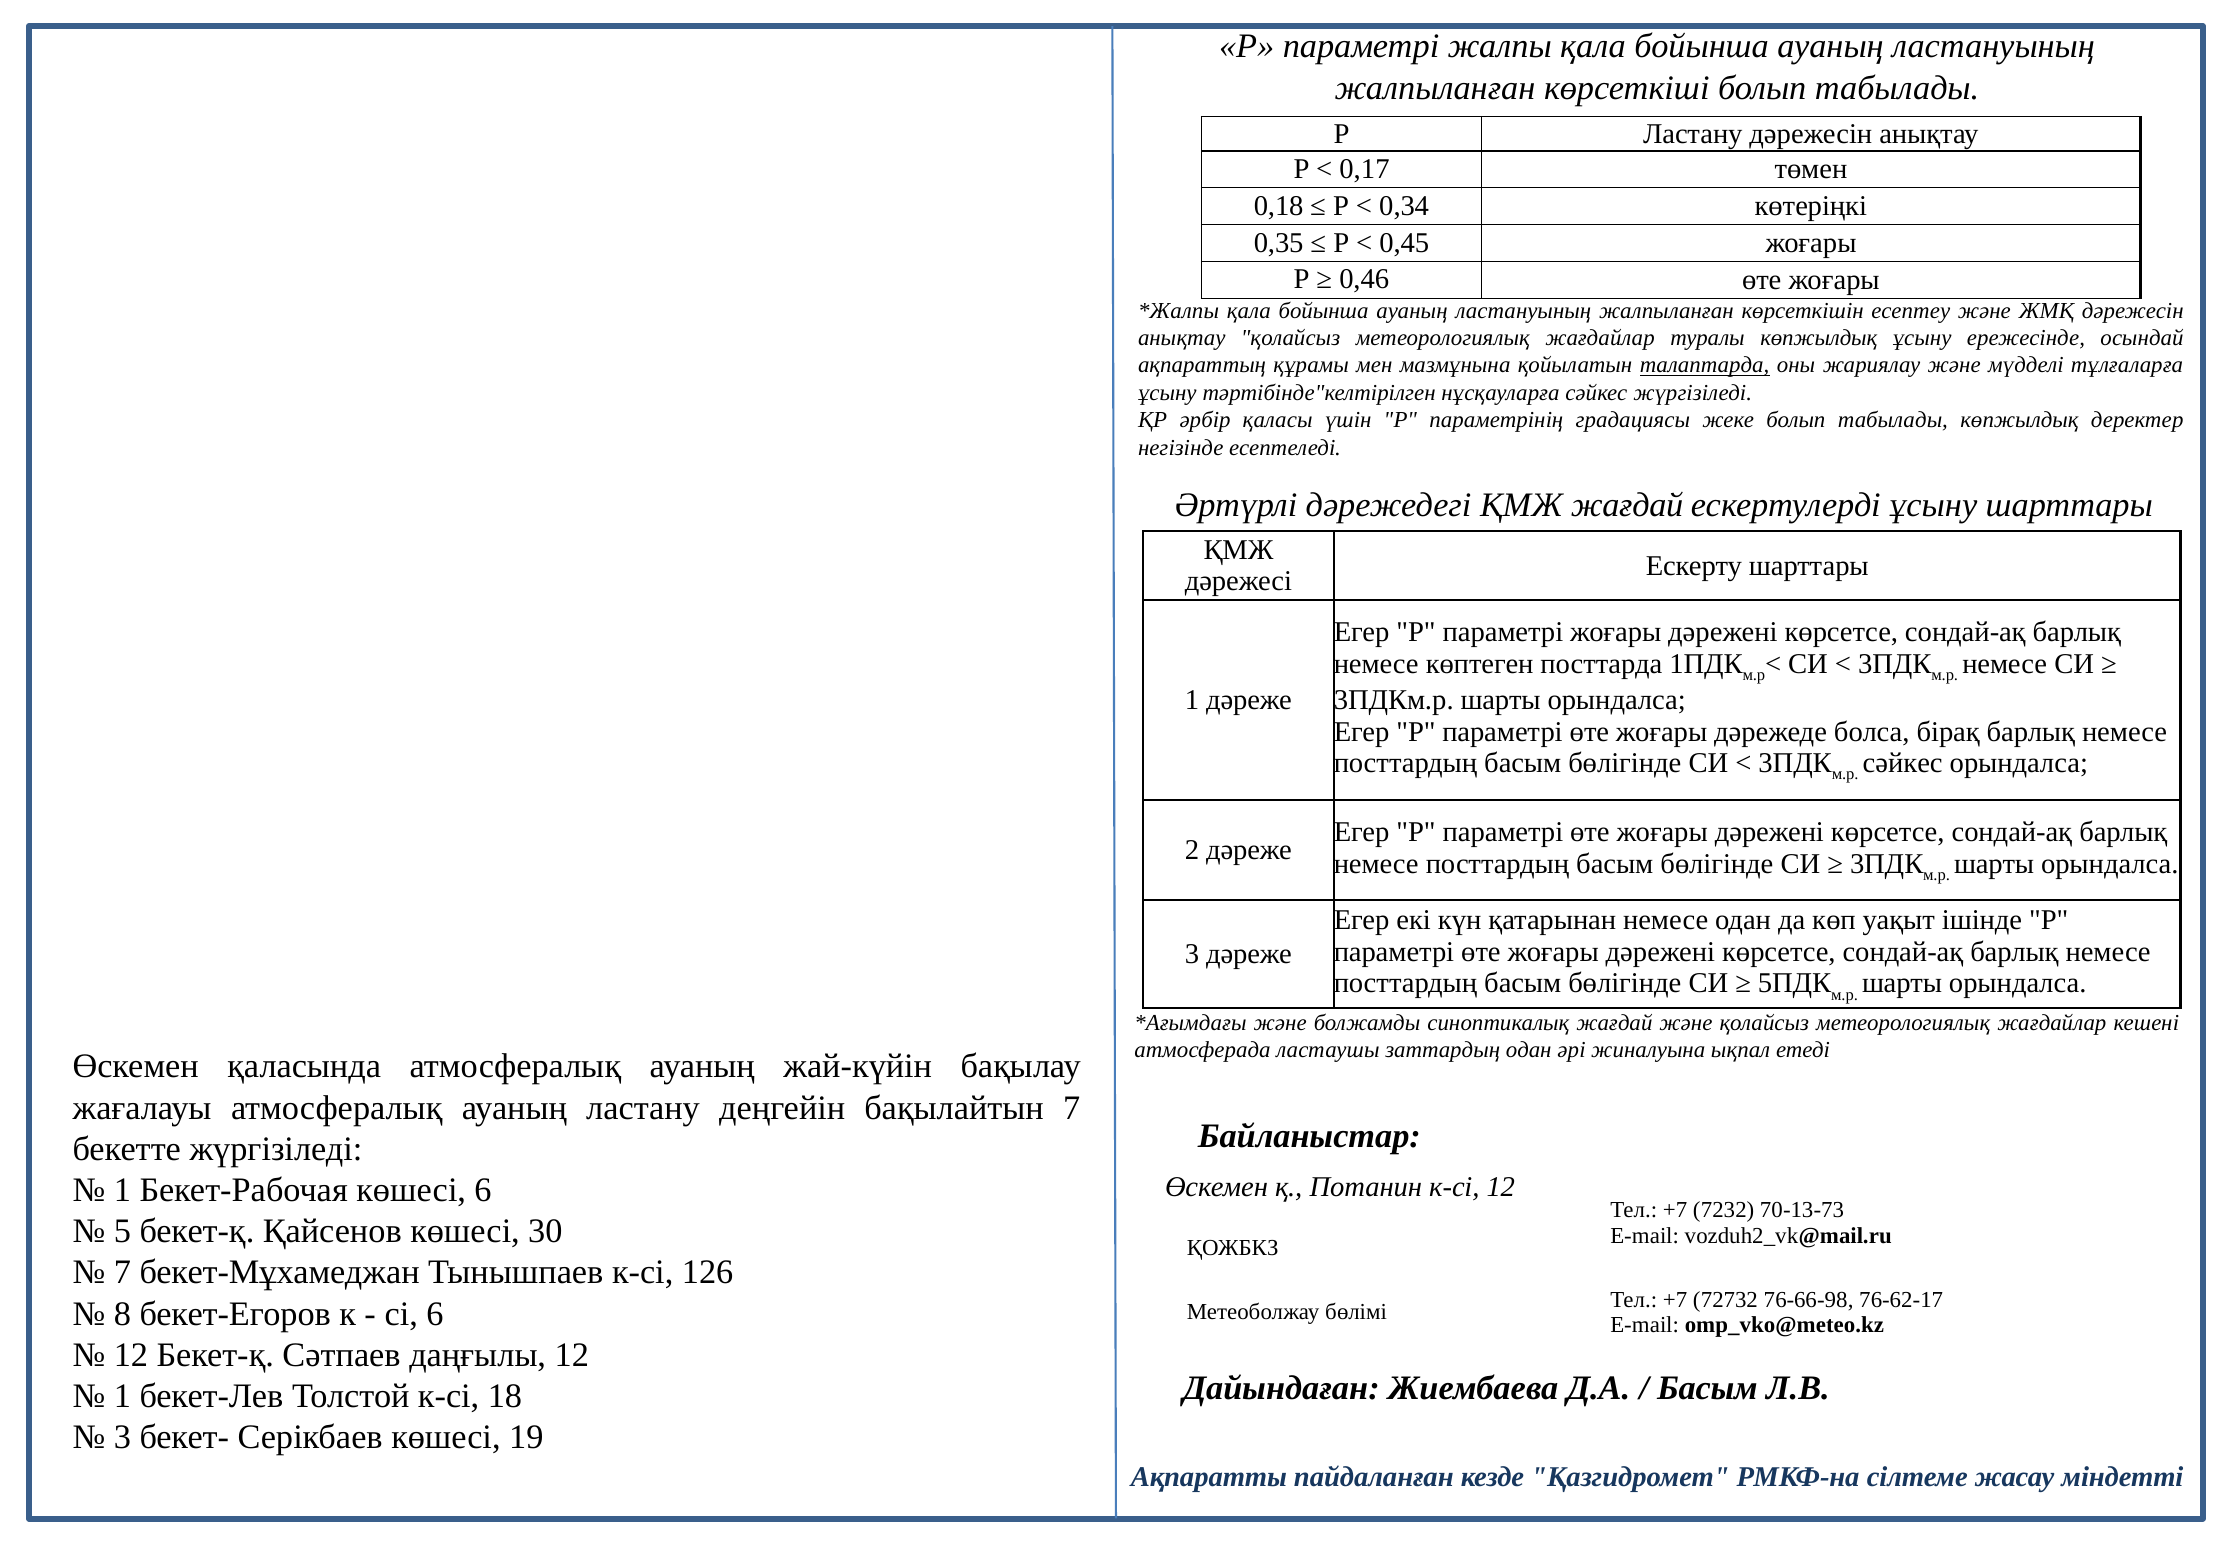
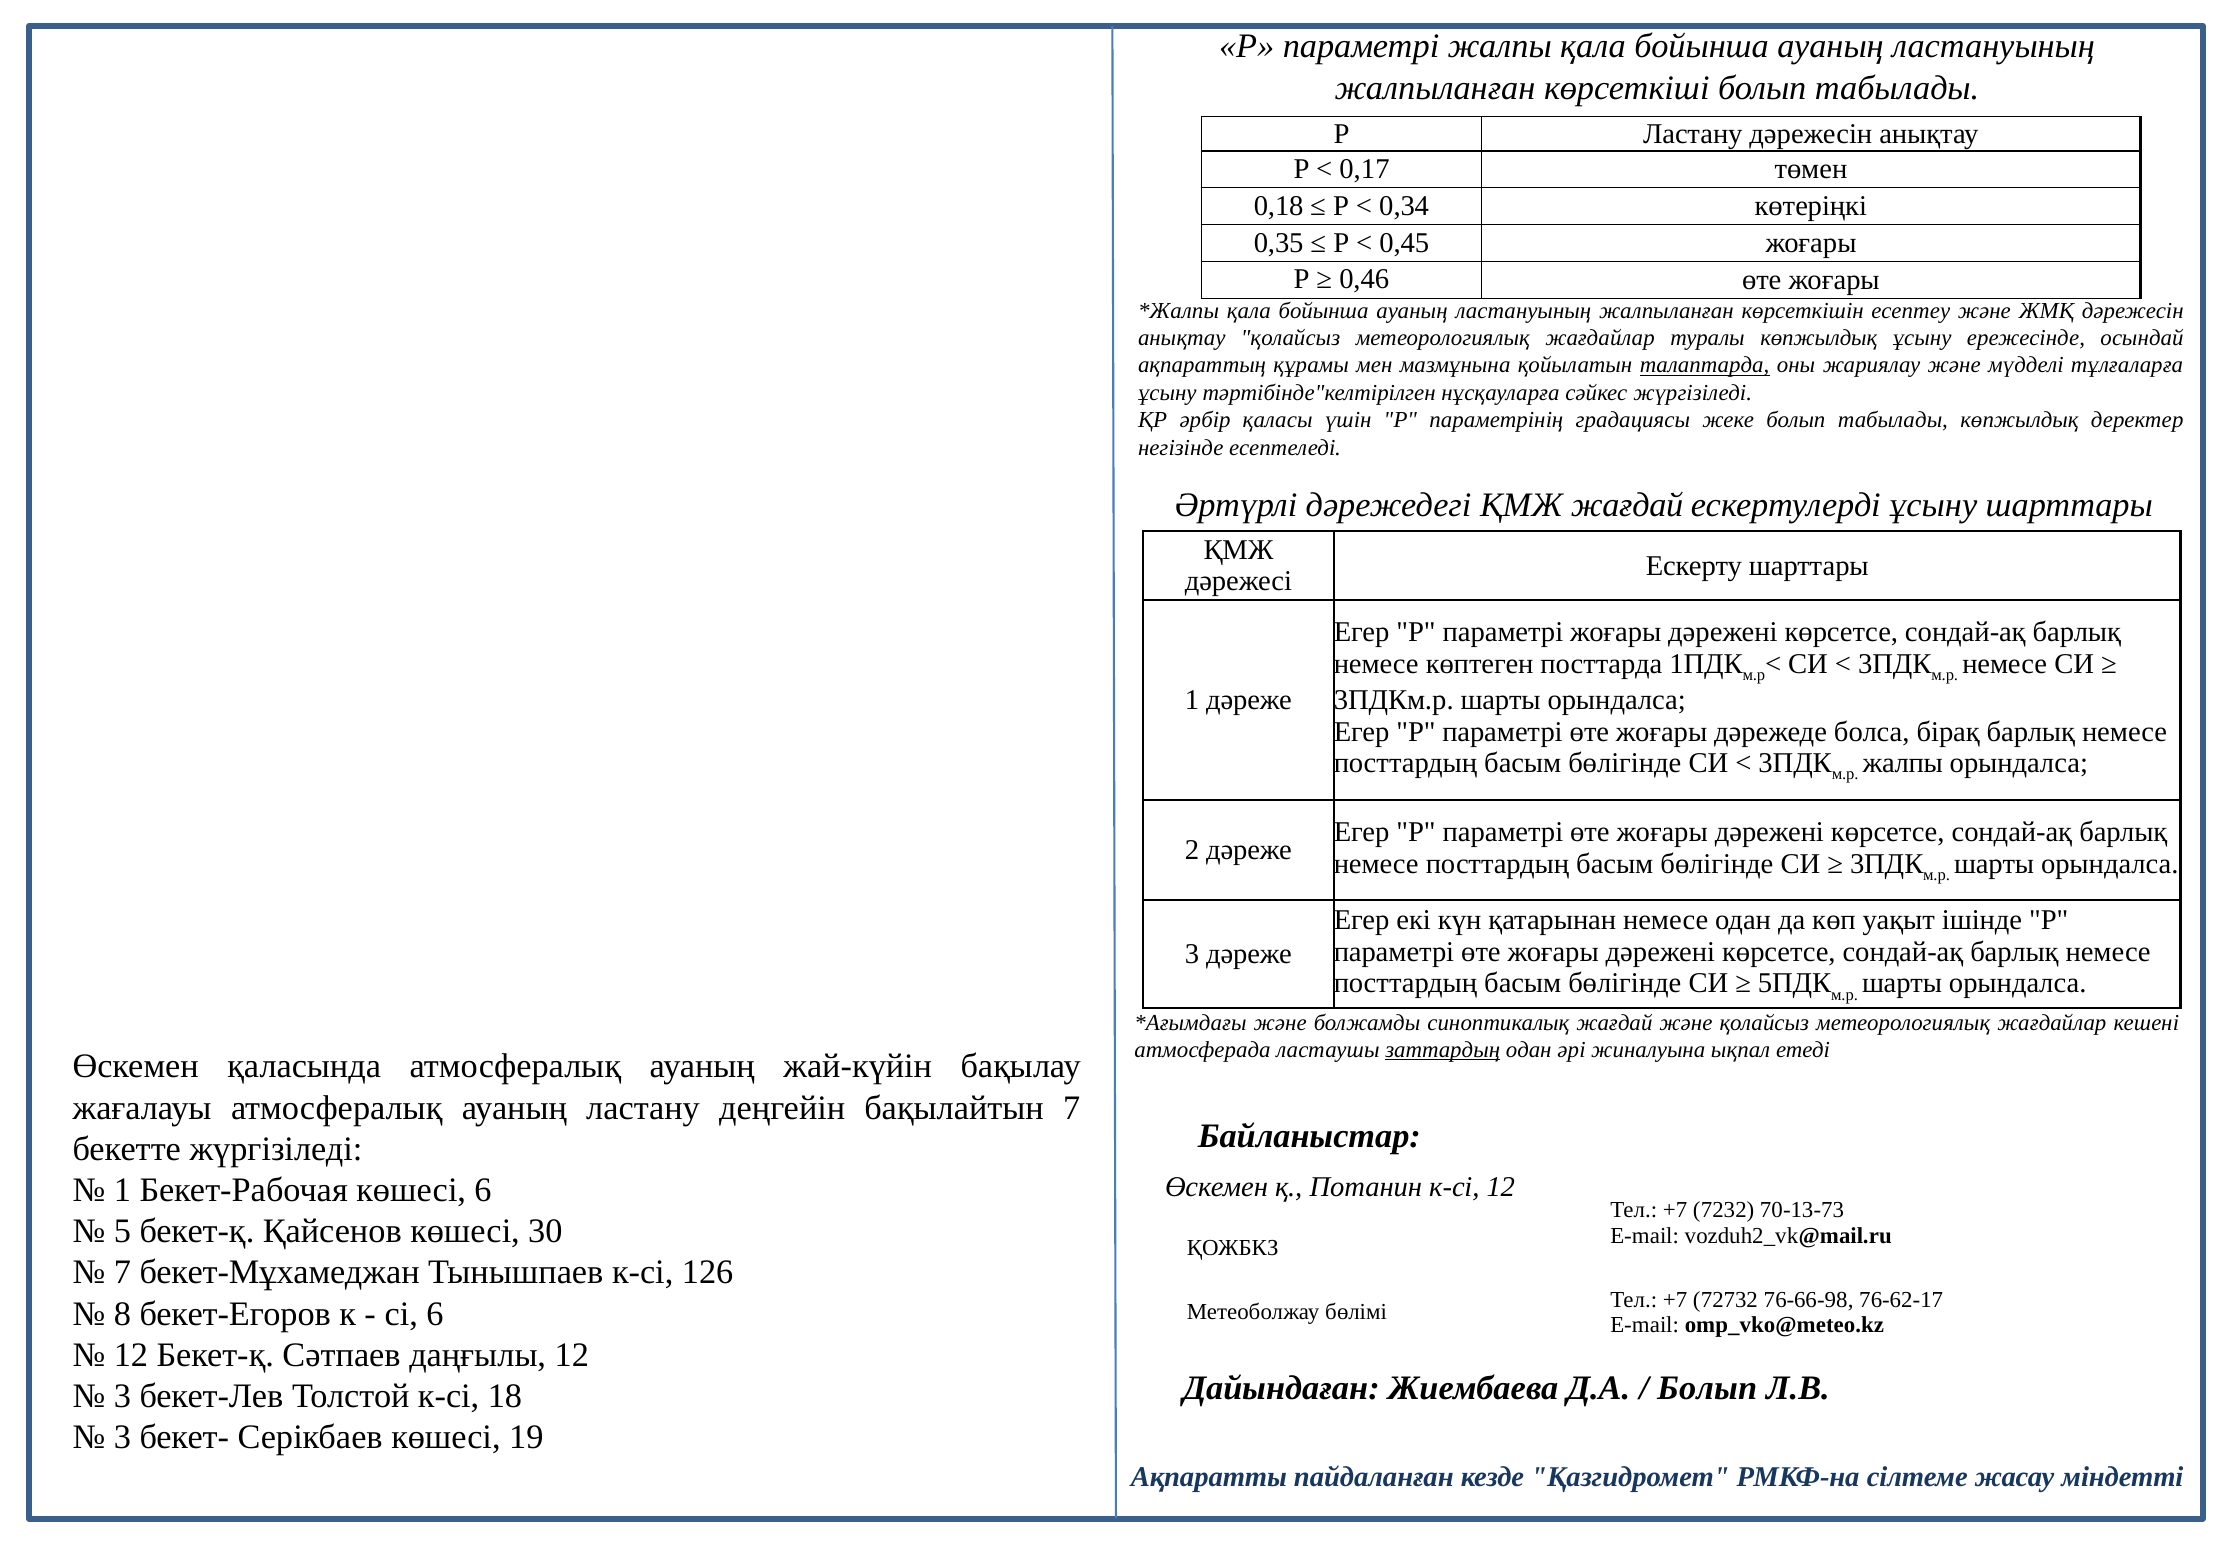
сәйкес: сәйкес -> жалпы (1903, 763)
заттардың underline: none -> present (1443, 1050)
Басым: Басым -> Болып (1707, 1388)
1: 1 -> 3 (122, 1396)
